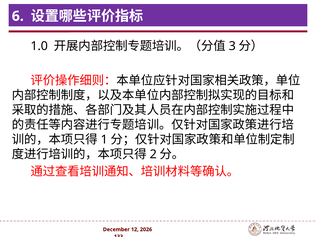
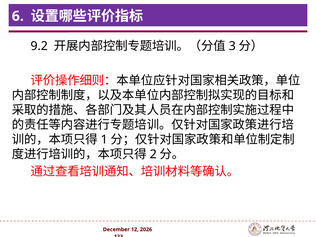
1.0: 1.0 -> 9.2 (39, 46)
